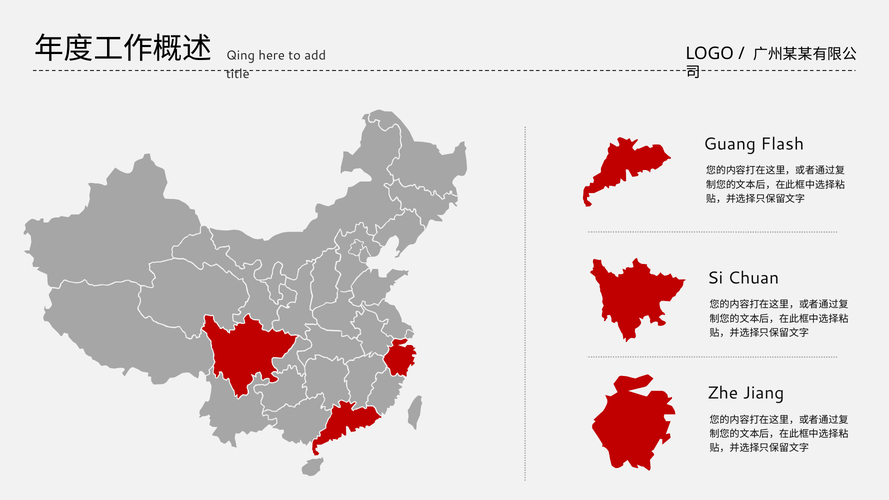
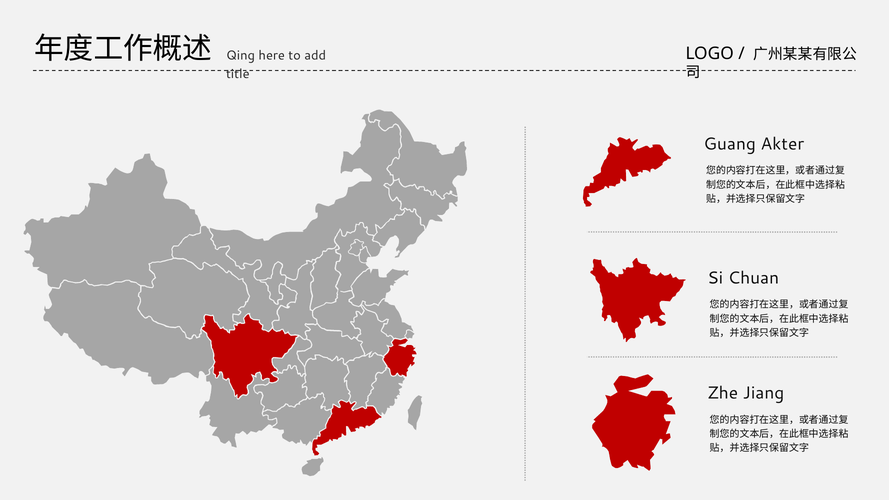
Flash: Flash -> Akter (782, 144)
